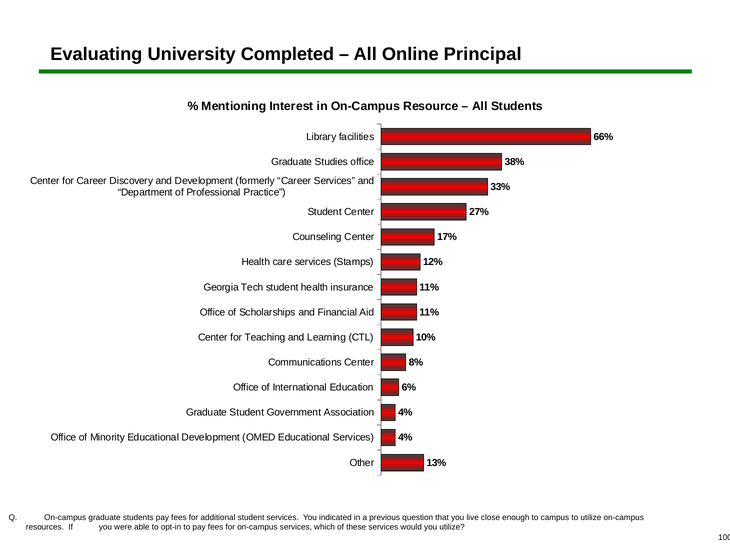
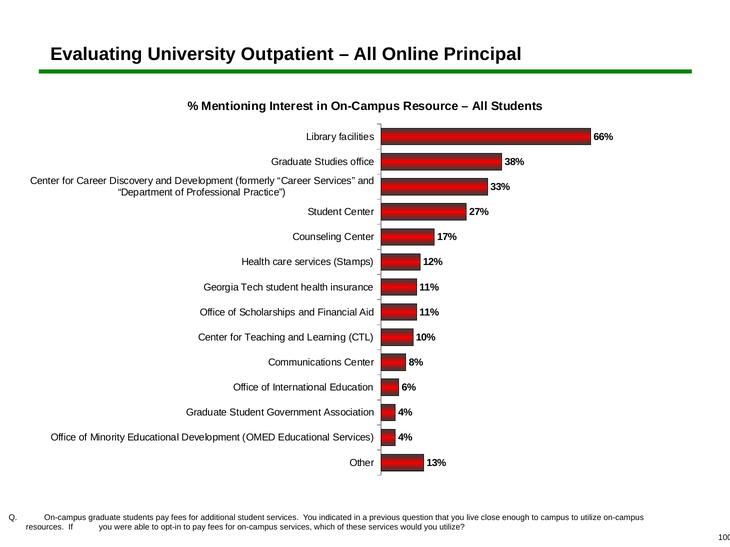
Completed: Completed -> Outpatient (287, 54)
